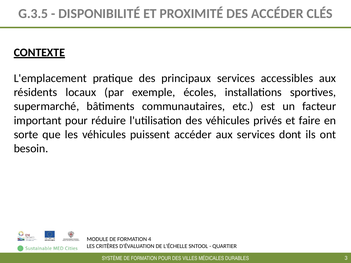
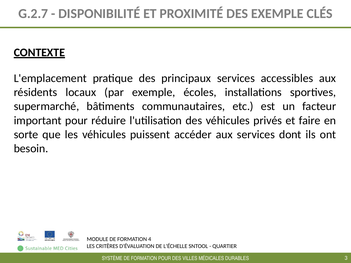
G.3.5: G.3.5 -> G.2.7 (33, 14)
DES ACCÉDER: ACCÉDER -> EXEMPLE (277, 14)
